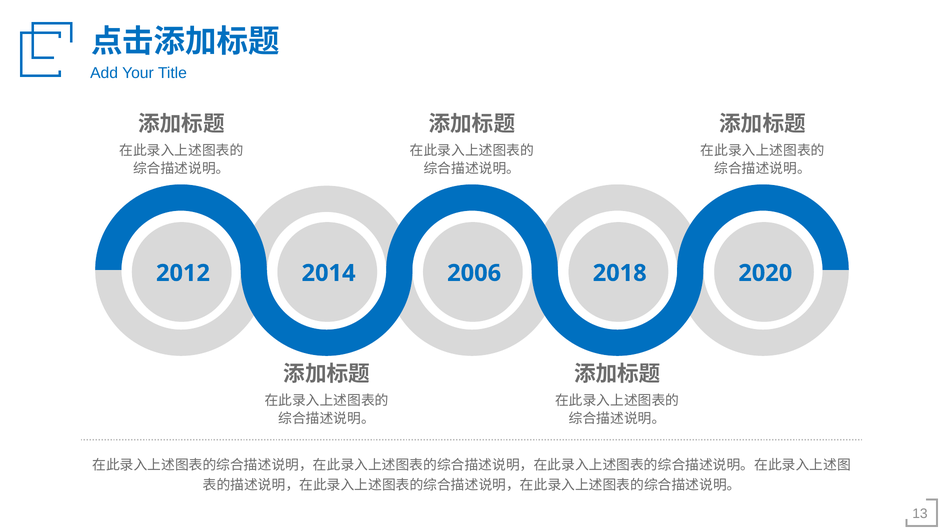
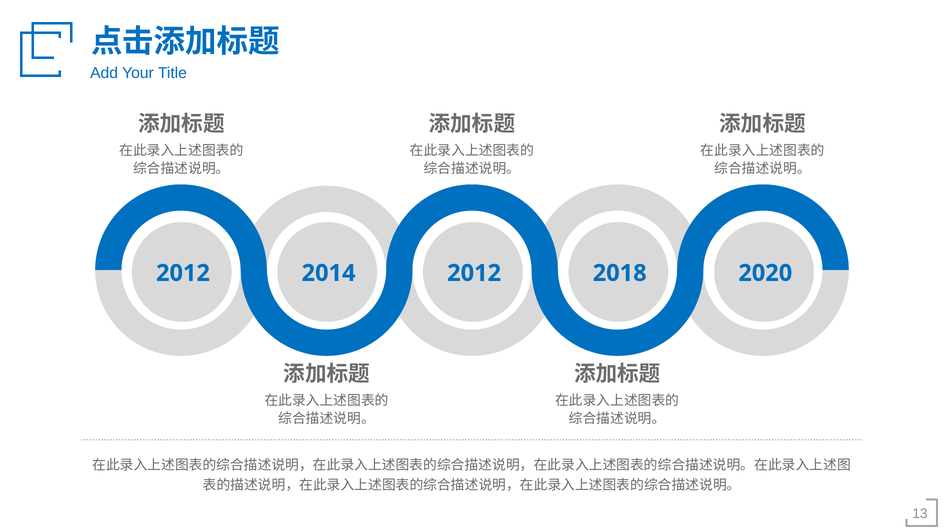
2006: 2006 -> 2012 (474, 273)
